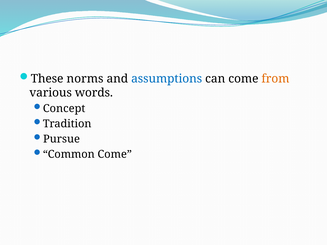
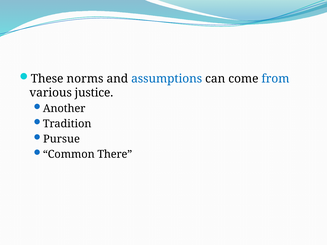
from colour: orange -> blue (275, 79)
words: words -> justice (94, 93)
Concept: Concept -> Another (64, 109)
Common Come: Come -> There (115, 154)
